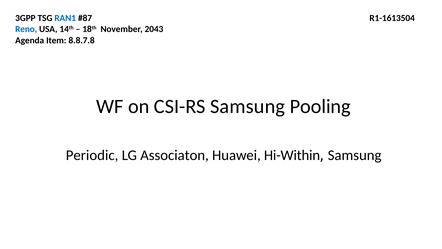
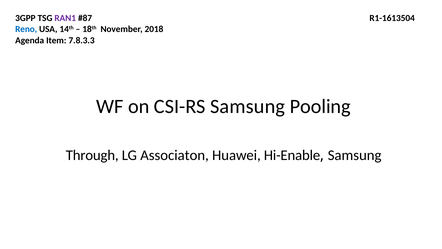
RAN1 colour: blue -> purple (65, 18)
2043: 2043 -> 2018 (154, 29)
8.8.7.8: 8.8.7.8 -> 7.8.3.3 (82, 40)
Periodic: Periodic -> Through (92, 155)
Hi-Within: Hi-Within -> Hi-Enable (292, 155)
